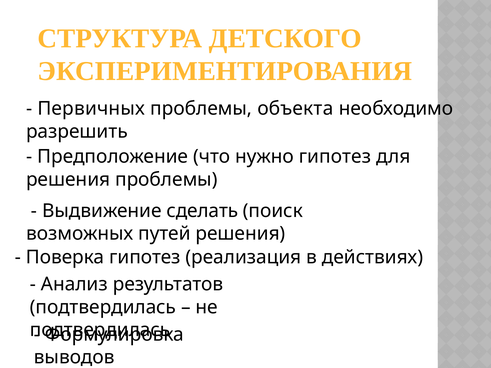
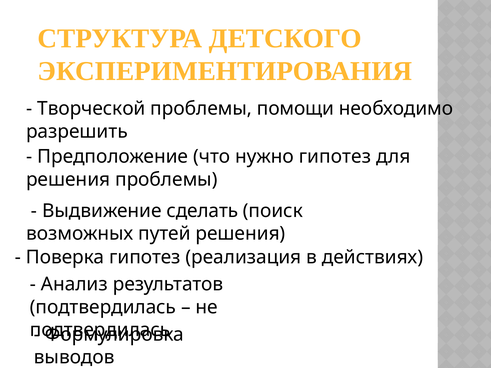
Первичных: Первичных -> Творческой (91, 109)
объекта: объекта -> помощи (296, 109)
